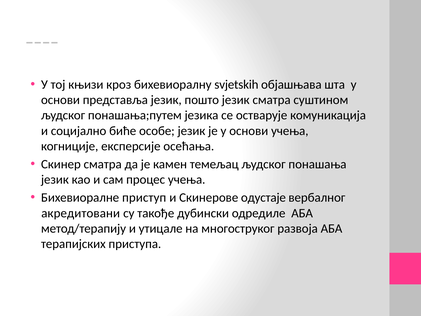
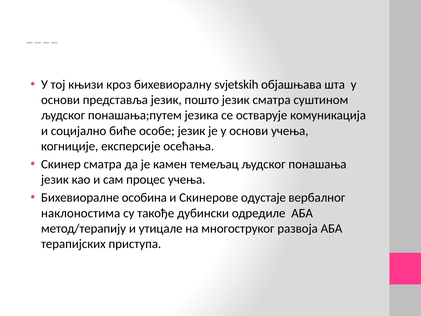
приступ: приступ -> особина (144, 198)
акредитовани: акредитовани -> наклоностима (81, 213)
